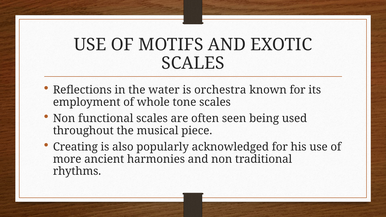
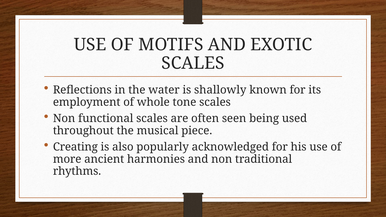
orchestra: orchestra -> shallowly (220, 90)
